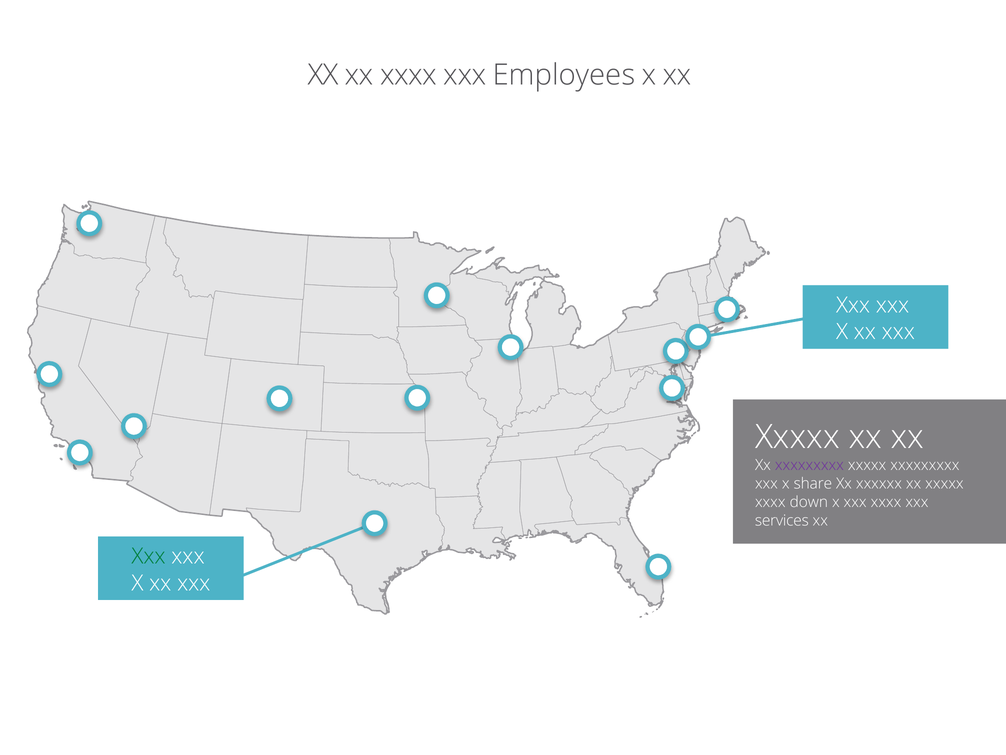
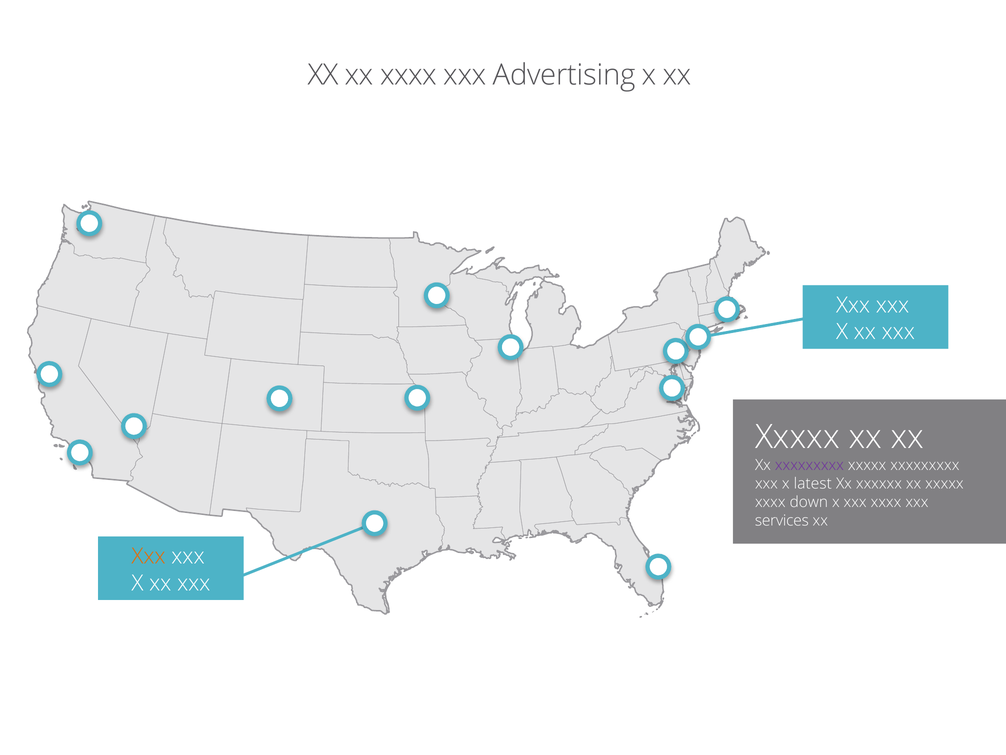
Employees: Employees -> Advertising (564, 75)
share: share -> latest (813, 483)
Xxx colour: green -> orange (149, 556)
